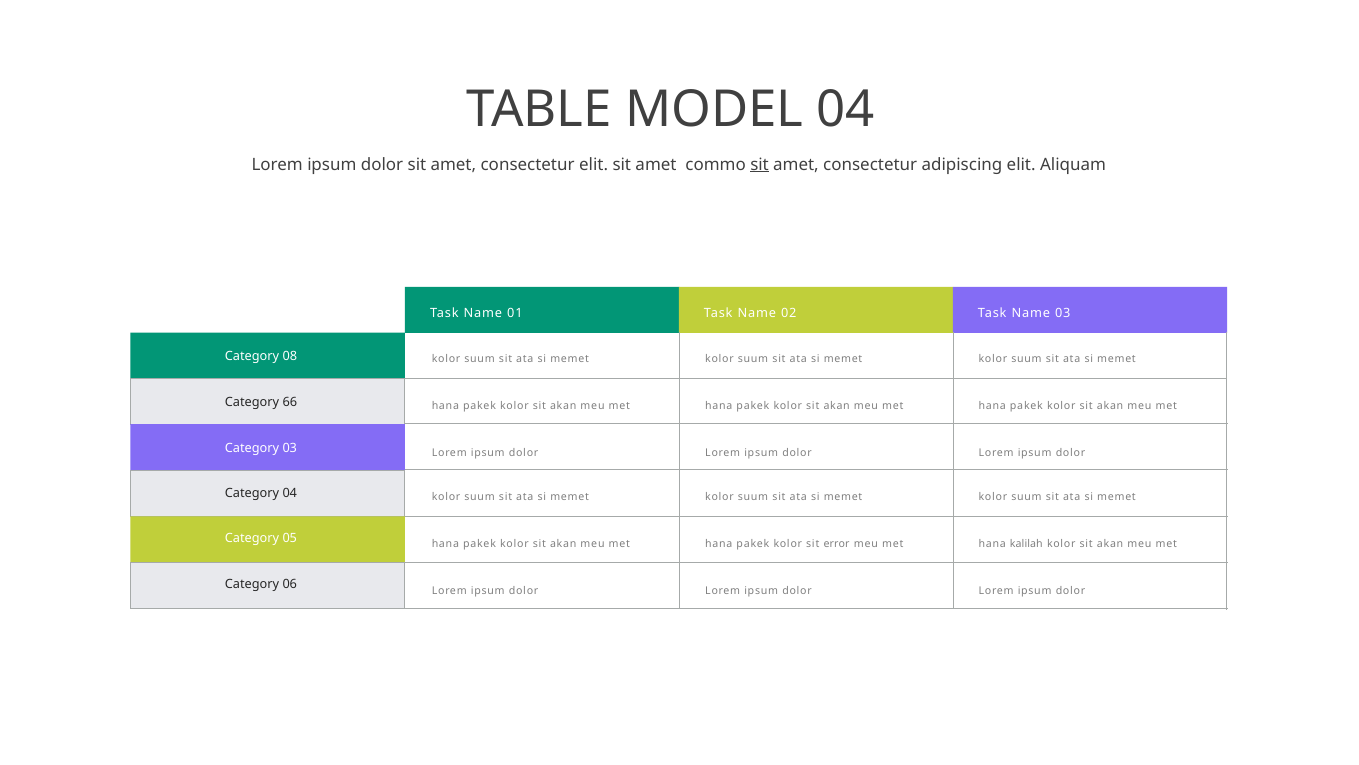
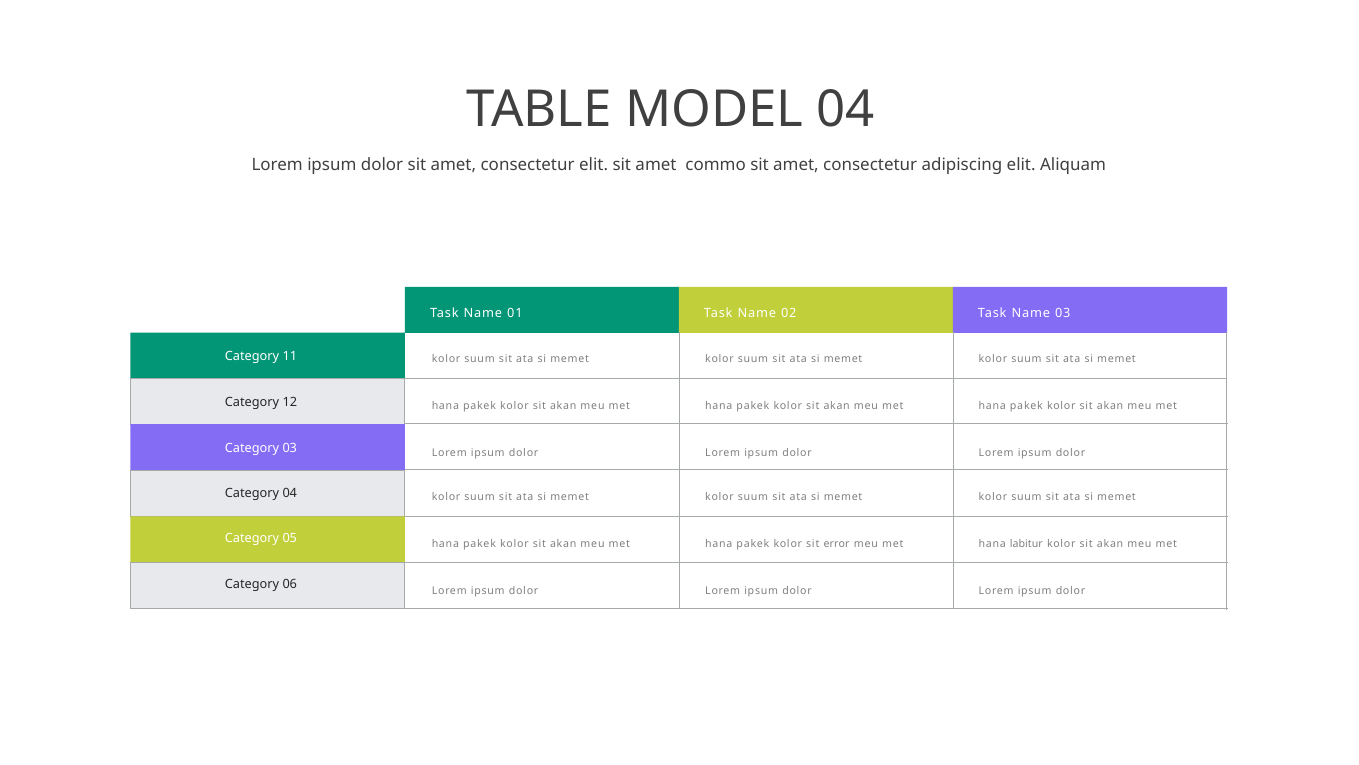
sit underline: present -> none (760, 164)
08: 08 -> 11 (290, 356)
66: 66 -> 12 (290, 402)
kalilah: kalilah -> labitur (1026, 543)
